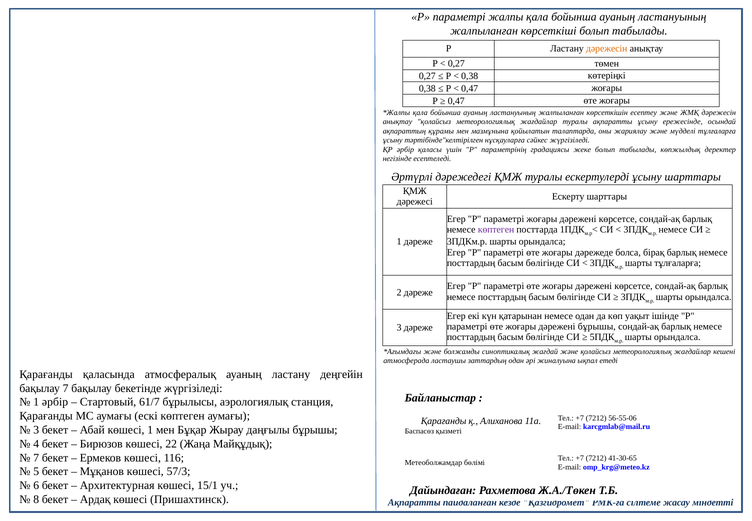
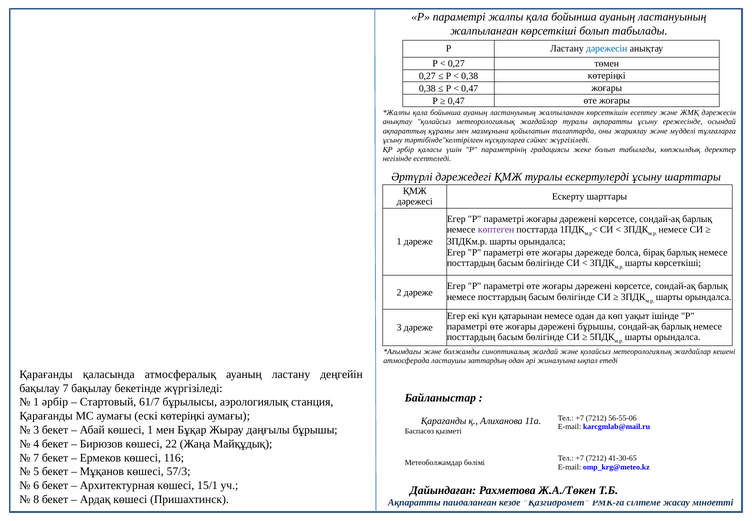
дәрежесін colour: orange -> blue (607, 49)
шарты тұлғаларға: тұлғаларға -> көрсеткіші (678, 263)
ескі көптеген: көптеген -> көтеріңкі (183, 416)
